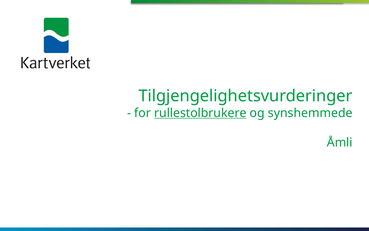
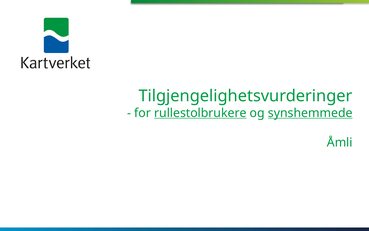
synshemmede underline: none -> present (310, 113)
